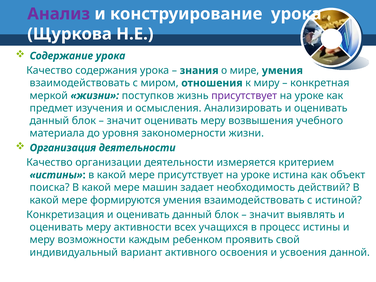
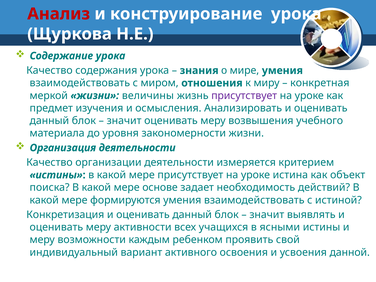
Анализ colour: purple -> red (59, 14)
поступков: поступков -> величины (148, 96)
машин: машин -> основе (160, 188)
процесс: процесс -> ясными (280, 227)
